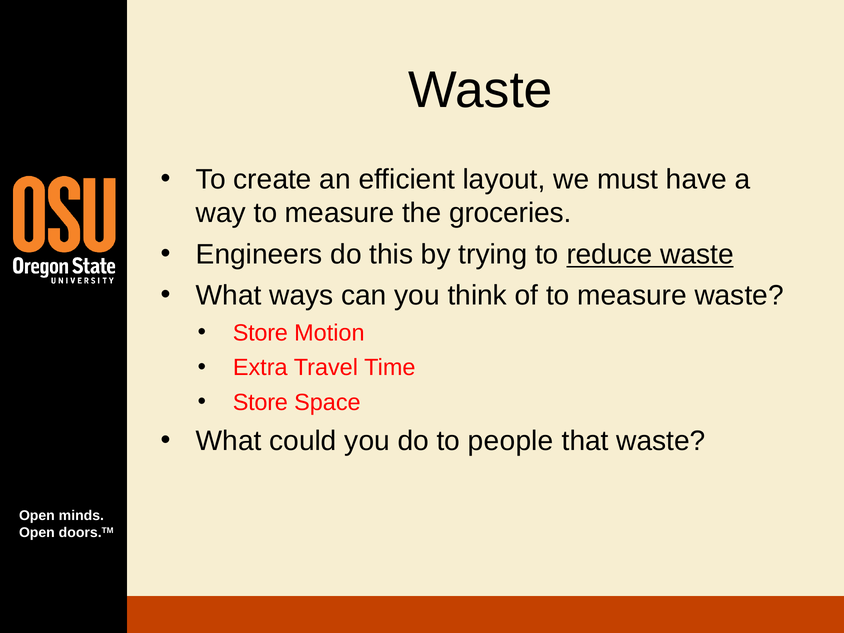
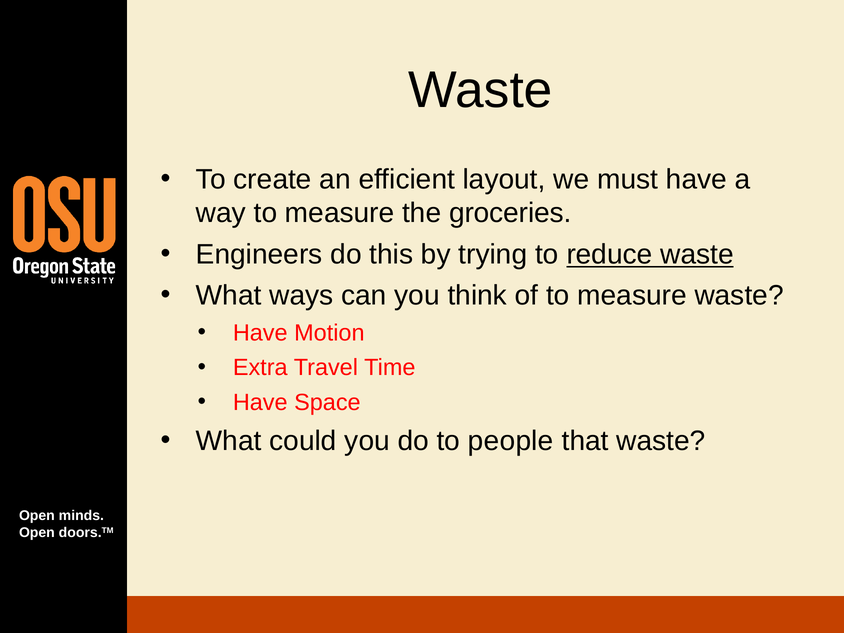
Store: Store -> Have (260, 333)
Store: Store -> Have (260, 402)
